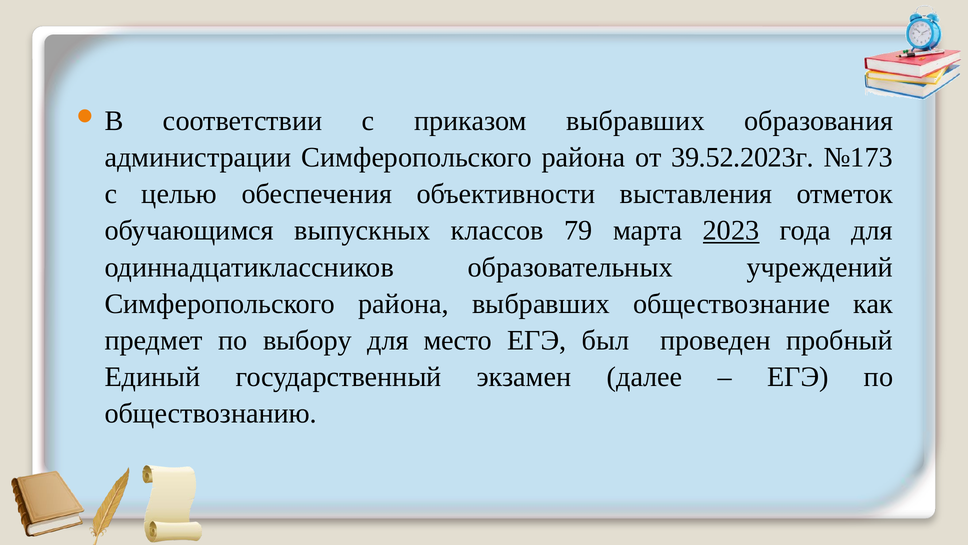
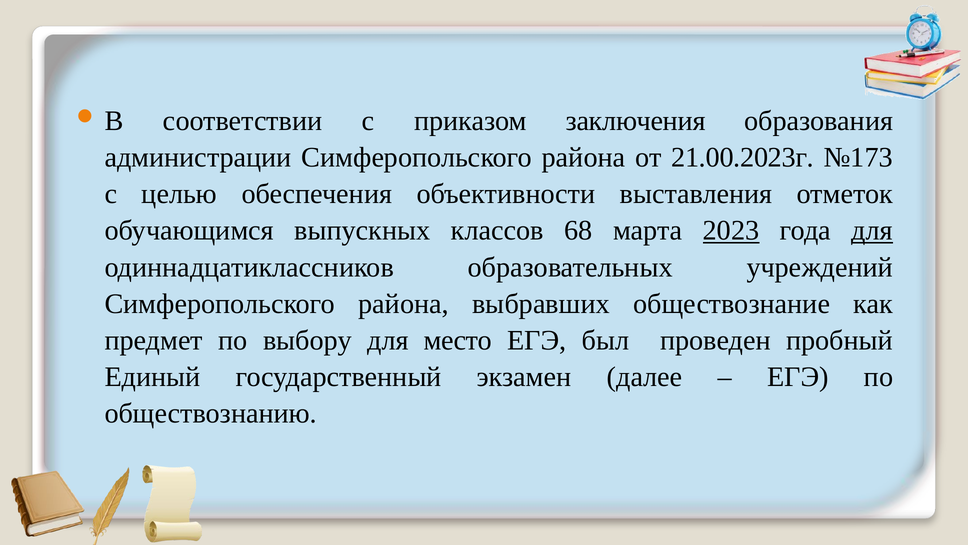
приказом выбравших: выбравших -> заключения (636, 121)
39.52.2023г: 39.52.2023г -> 21.00.2023г (743, 157)
79: 79 -> 68 (578, 230)
для underline: none -> present (872, 230)
